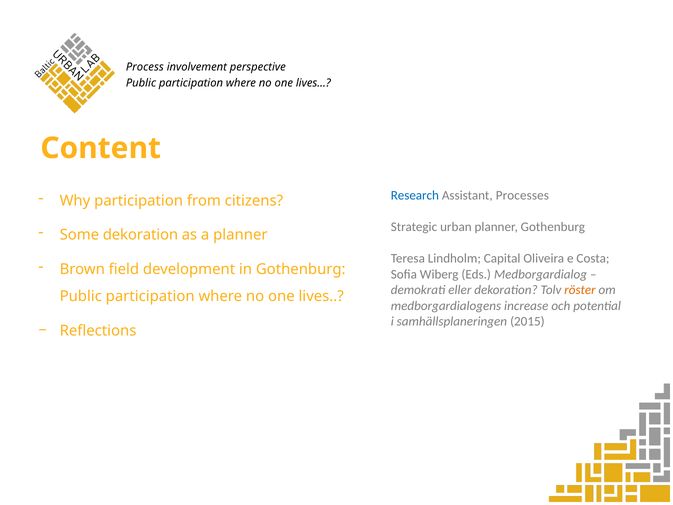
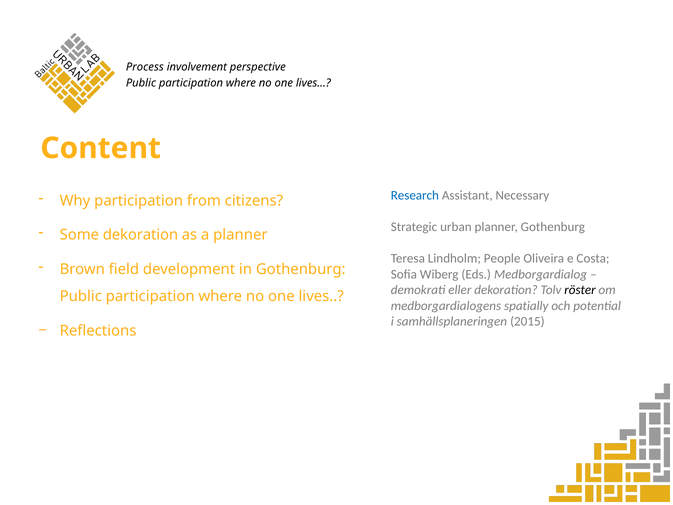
Processes: Processes -> Necessary (522, 196)
Capital: Capital -> People (502, 258)
röster colour: orange -> black (580, 290)
increase: increase -> spatially (526, 306)
